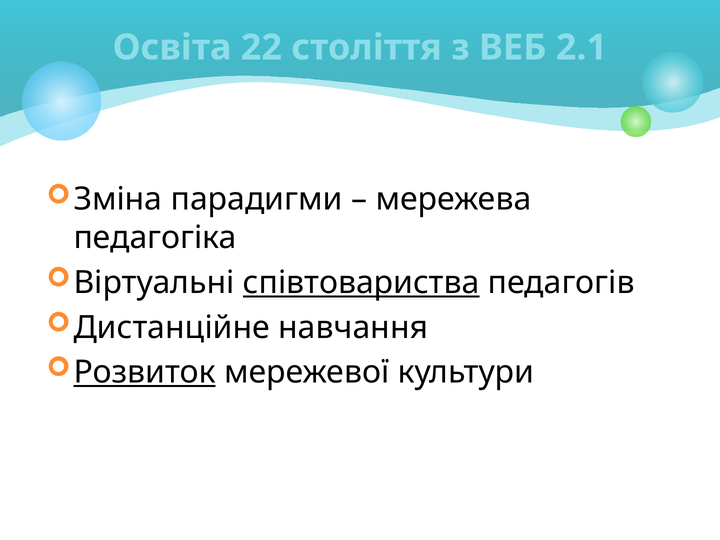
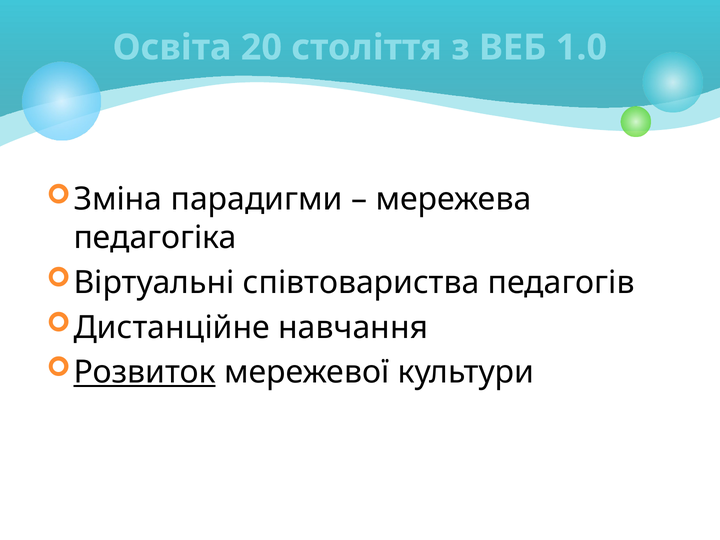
22: 22 -> 20 (261, 48)
2.1: 2.1 -> 1.0 (581, 48)
співтовариства underline: present -> none (361, 283)
